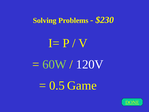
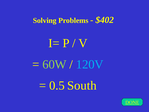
$230: $230 -> $402 (105, 20)
120V colour: white -> light blue (90, 64)
Game: Game -> South (82, 85)
